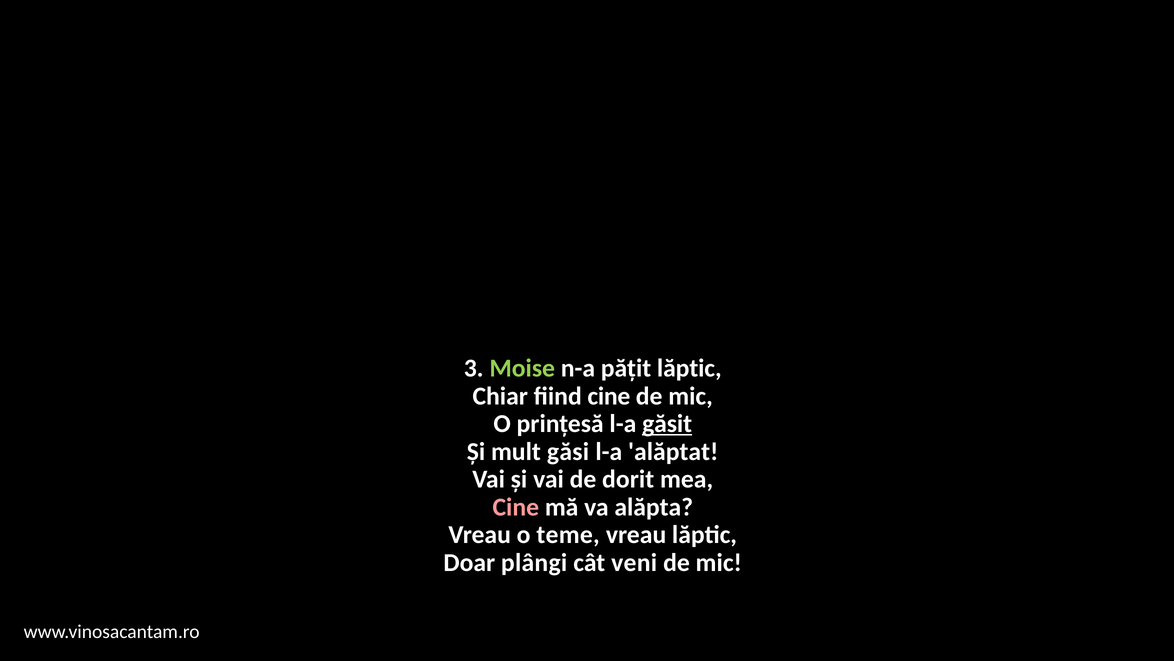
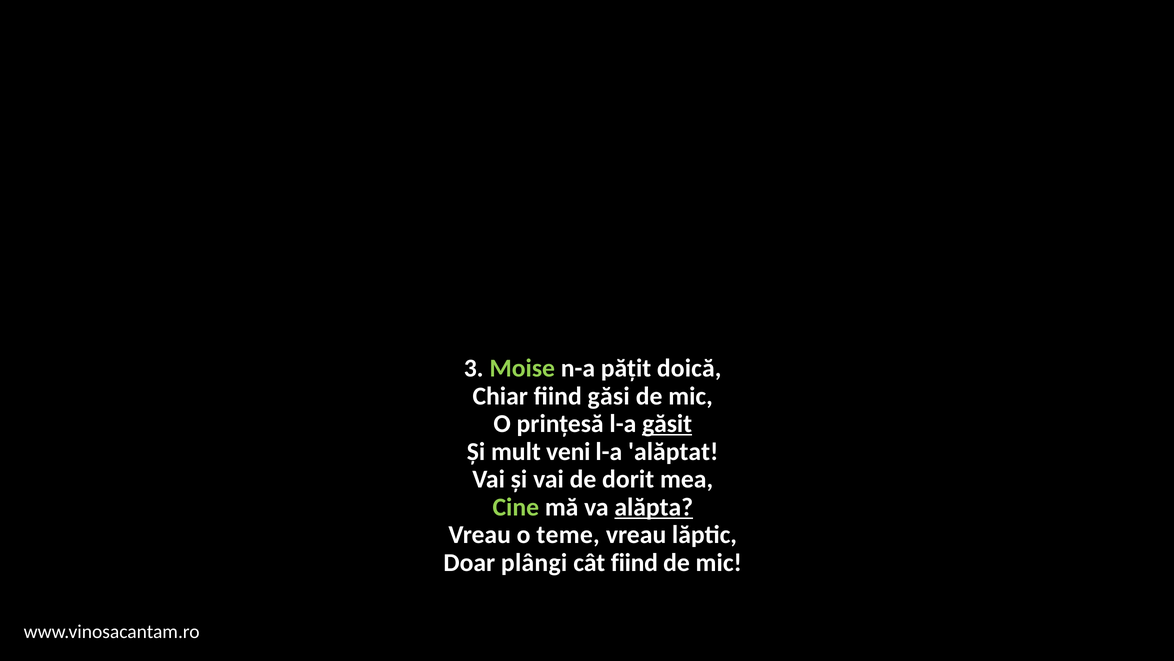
pățit lăptic: lăptic -> doică (689, 368)
fiind cine: cine -> găsi (609, 396)
găsi: găsi -> veni (568, 451)
Cine colour: pink -> light green (516, 507)
alăpta underline: none -> present (654, 507)
cât veni: veni -> fiind (634, 562)
